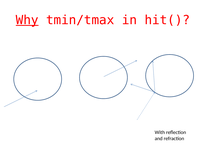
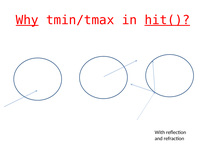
hit( underline: none -> present (167, 20)
